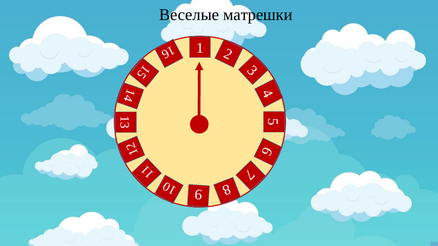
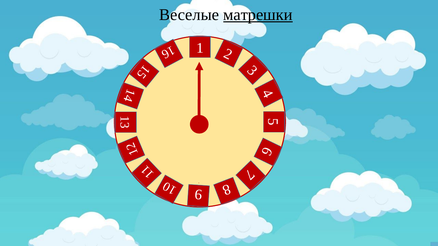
матрешки underline: none -> present (258, 15)
